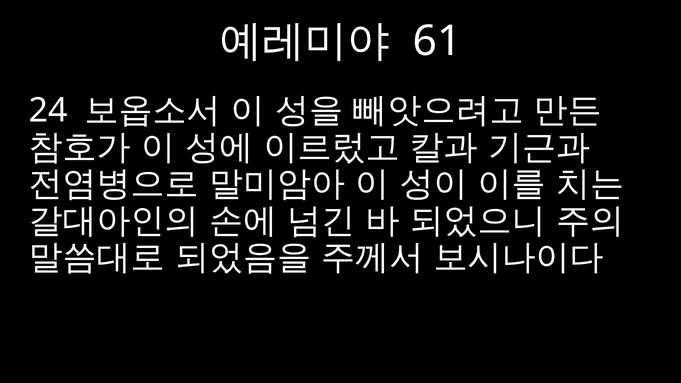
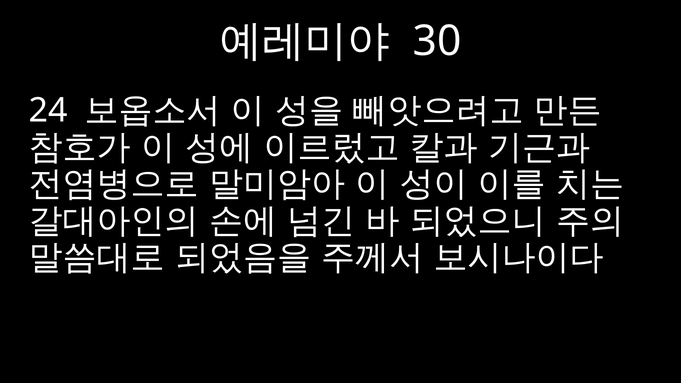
61: 61 -> 30 (437, 41)
